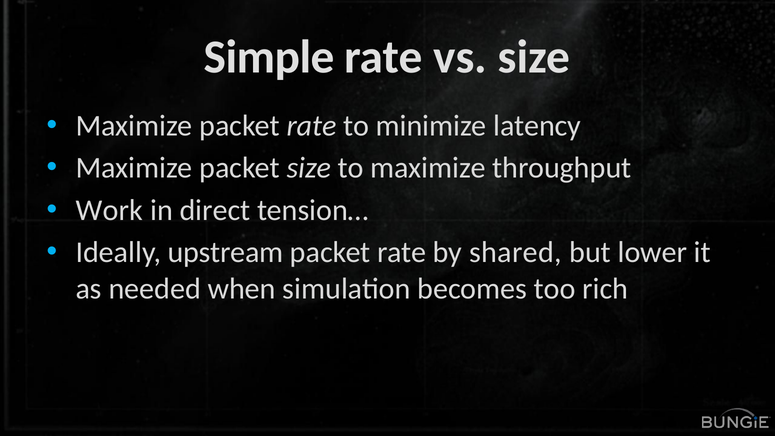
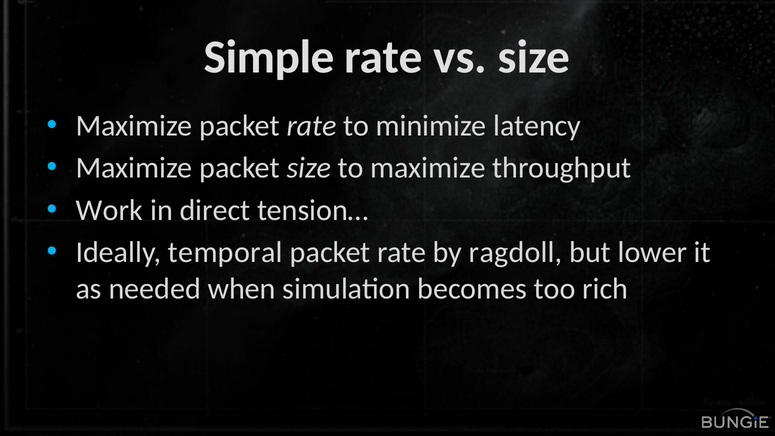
upstream: upstream -> temporal (225, 252)
shared: shared -> ragdoll (516, 252)
